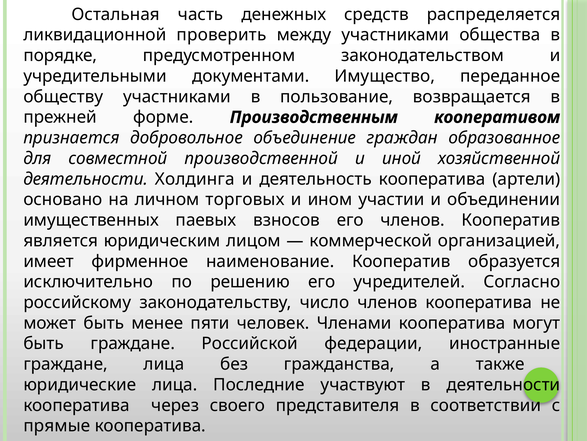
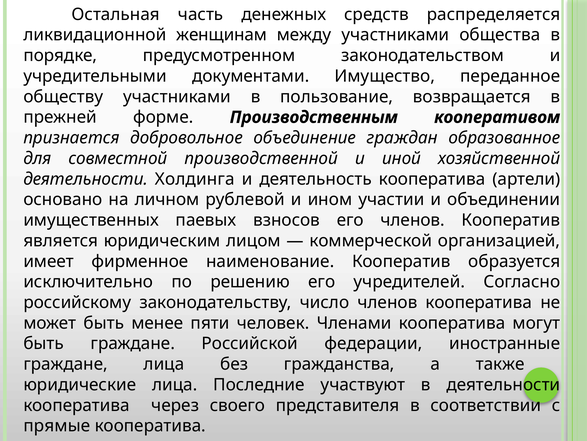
проверить: проверить -> женщинам (222, 35)
торговых: торговых -> рублевой (245, 199)
